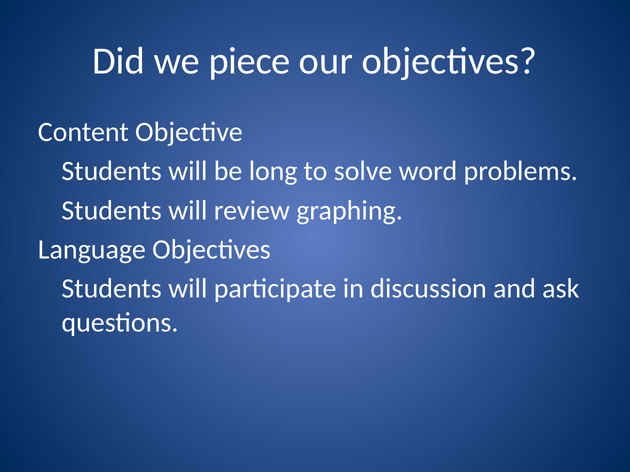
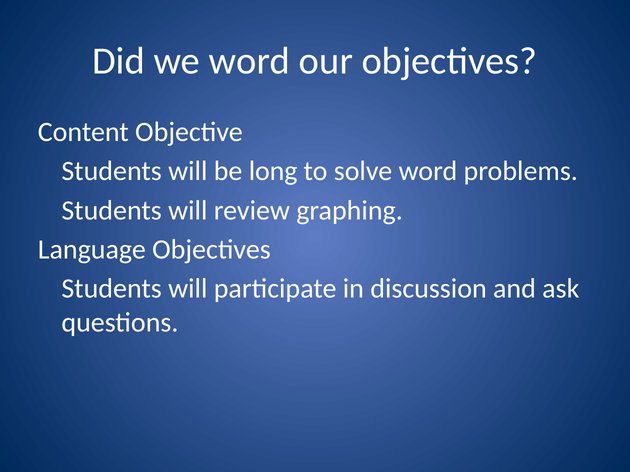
we piece: piece -> word (249, 61)
